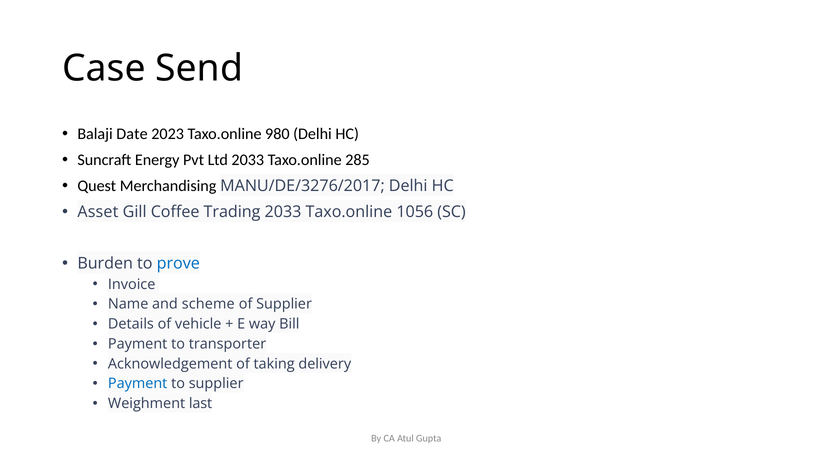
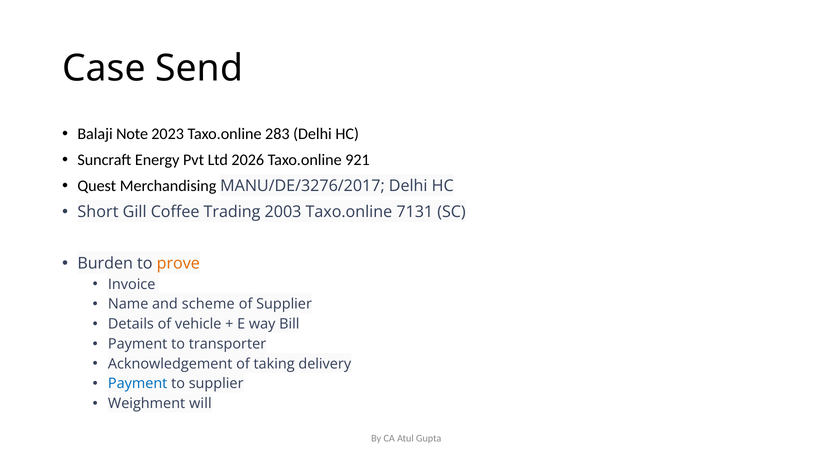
Date: Date -> Note (132, 134)
980: 980 -> 283 (277, 134)
Ltd 2033: 2033 -> 2026 (248, 160)
285: 285 -> 921 (358, 160)
Asset: Asset -> Short (98, 211)
Trading 2033: 2033 -> 2003 (283, 211)
1056: 1056 -> 7131 (415, 211)
prove colour: blue -> orange (178, 263)
last: last -> will (200, 403)
